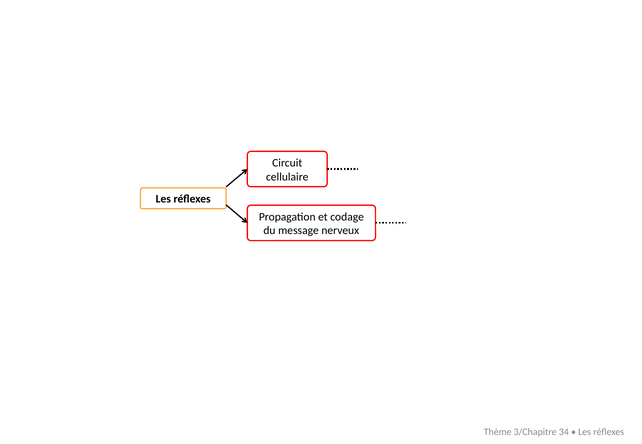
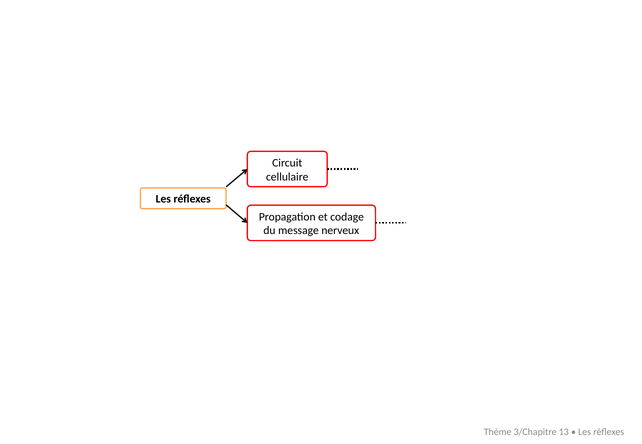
34: 34 -> 13 (564, 432)
